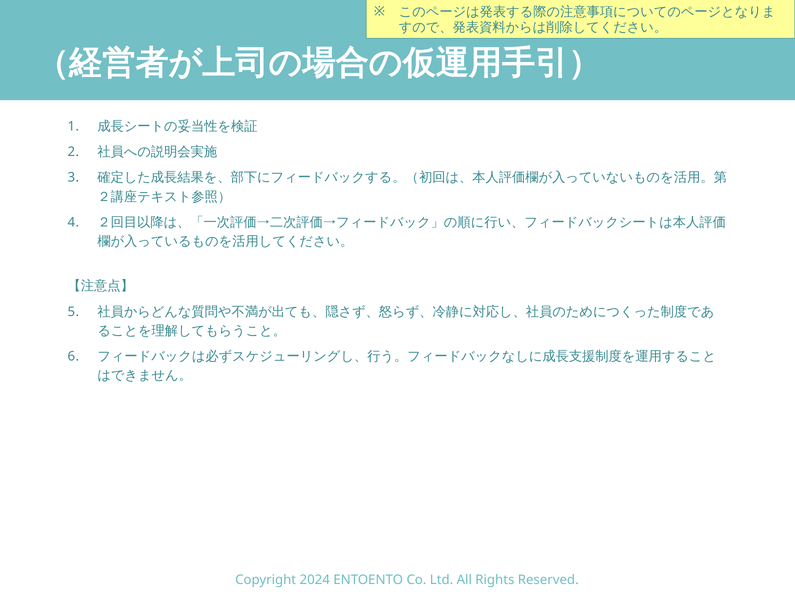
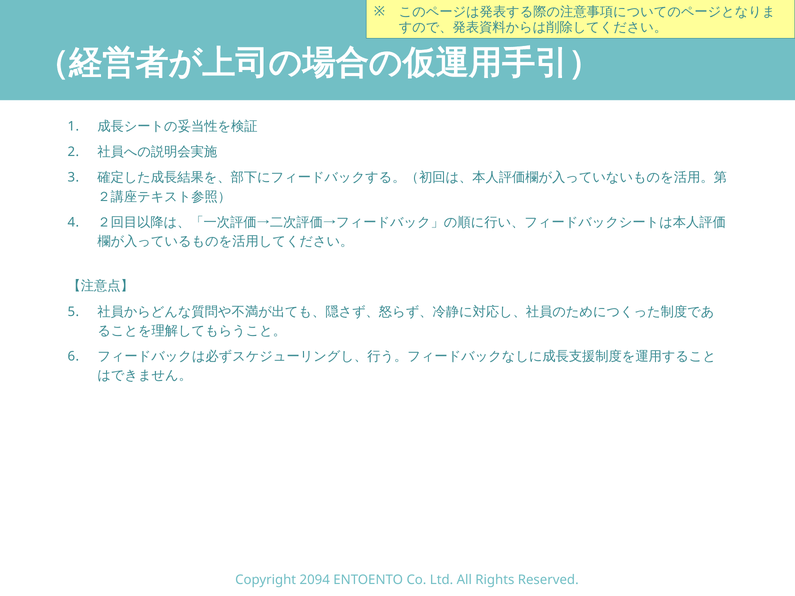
2024: 2024 -> 2094 (315, 580)
